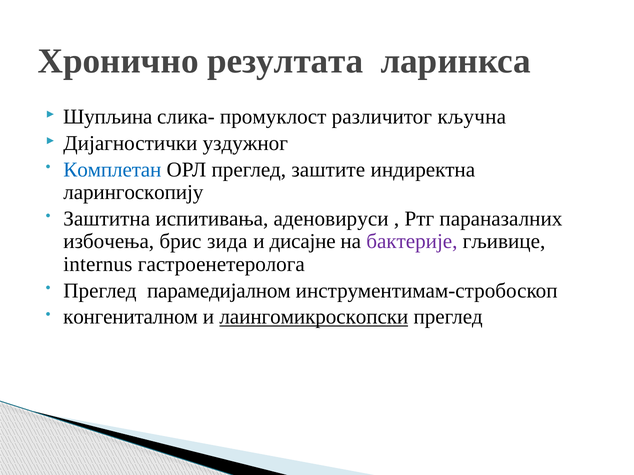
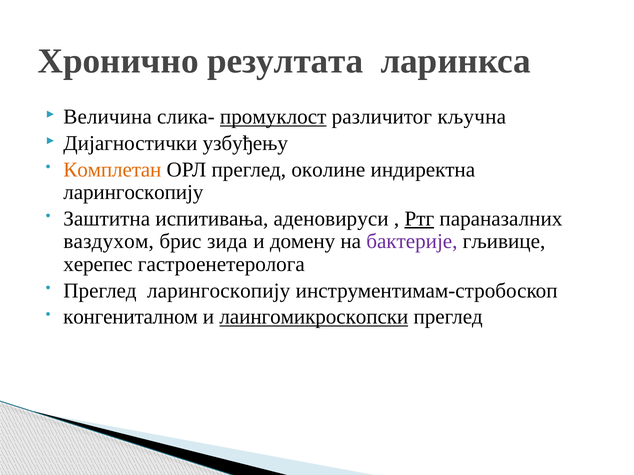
Шупљина: Шупљина -> Величина (108, 117)
промуклост underline: none -> present (273, 117)
уздужног: уздужног -> узбуђењу (245, 143)
Комплетан colour: blue -> orange (112, 170)
заштите: заштите -> околине (328, 170)
Ртг underline: none -> present (419, 219)
избочења: избочења -> ваздухом (109, 242)
дисајне: дисајне -> домену (303, 242)
internus: internus -> херепес (98, 265)
Преглед парамедијалном: парамедијалном -> ларингоскопију (219, 291)
